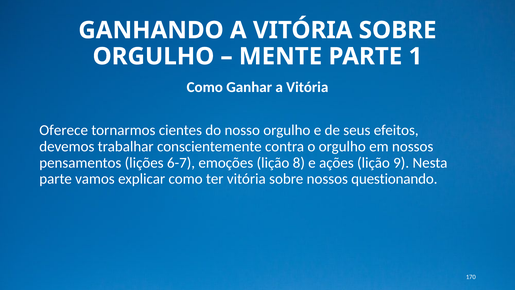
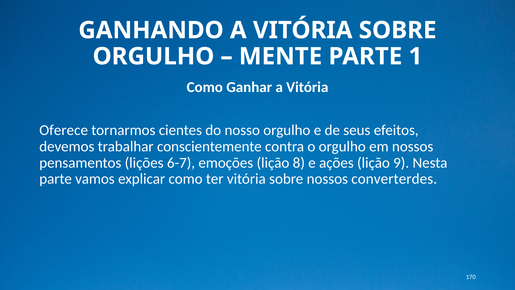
questionando: questionando -> converterdes (394, 179)
